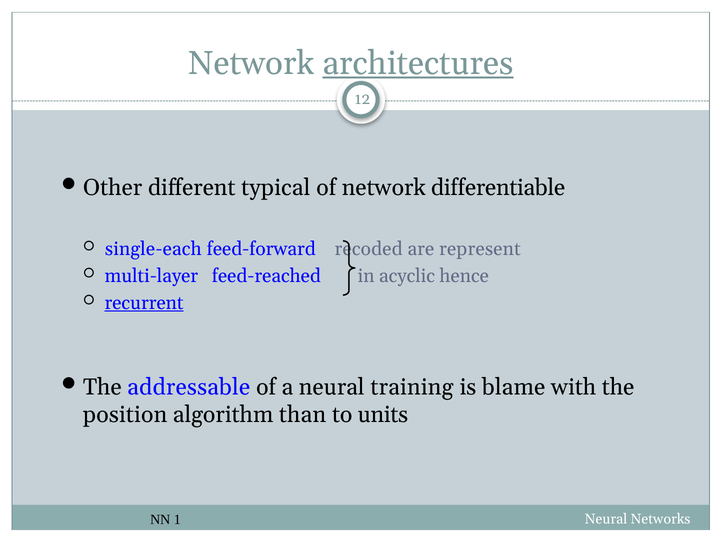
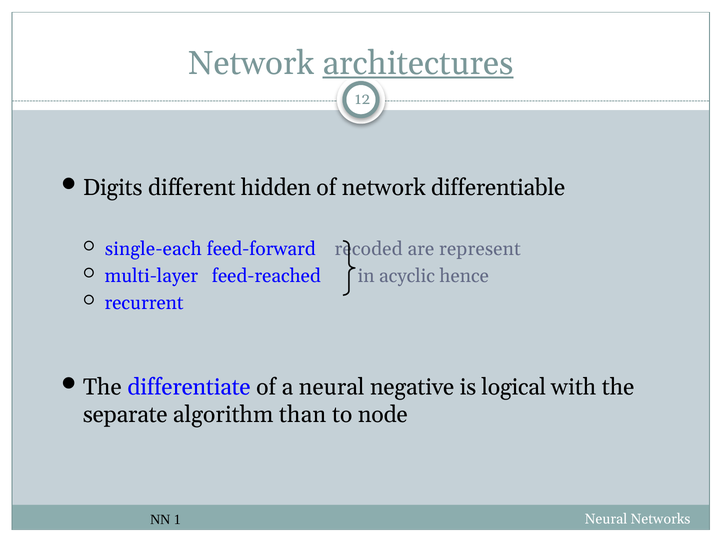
Other: Other -> Digits (113, 187)
typical: typical -> hidden (276, 187)
recurrent underline: present -> none (144, 303)
addressable: addressable -> differentiate (189, 387)
training: training -> negative (412, 387)
blame: blame -> logical (514, 387)
position: position -> separate (125, 414)
units: units -> node (383, 414)
